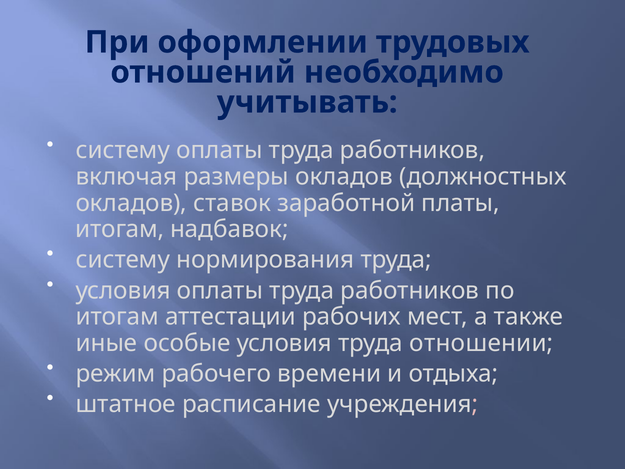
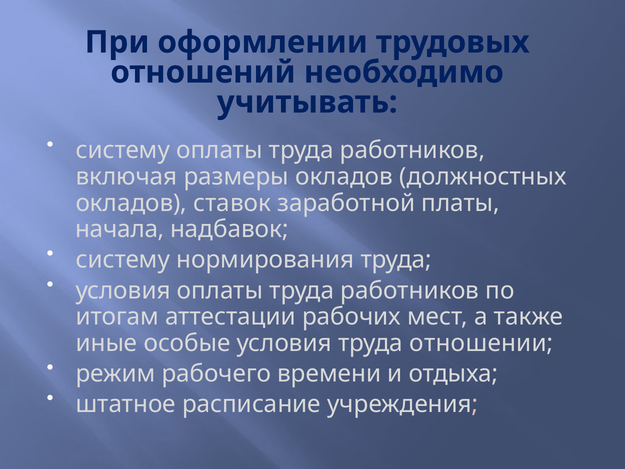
итогам: итогам -> начала (120, 229)
